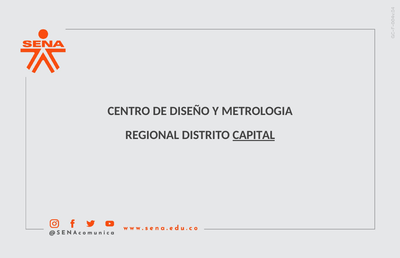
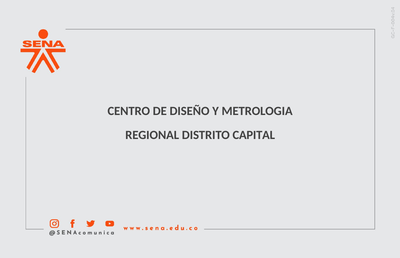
CAPITAL underline: present -> none (254, 135)
